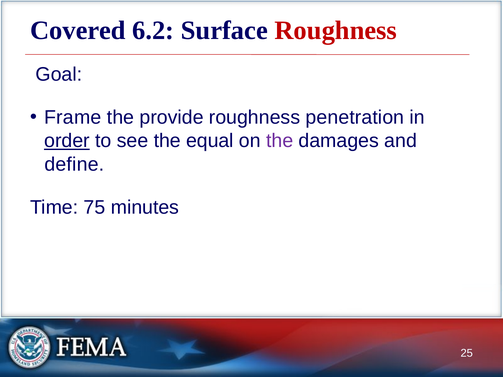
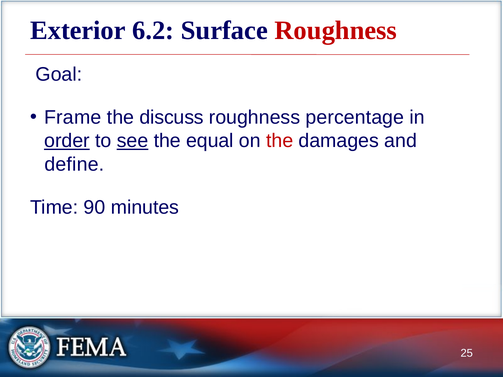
Covered: Covered -> Exterior (78, 30)
provide: provide -> discuss (172, 117)
penetration: penetration -> percentage (355, 117)
see underline: none -> present (133, 141)
the colour: purple -> red (280, 141)
75: 75 -> 90 (94, 207)
